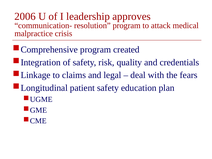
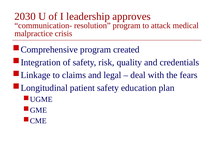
2006: 2006 -> 2030 (25, 16)
